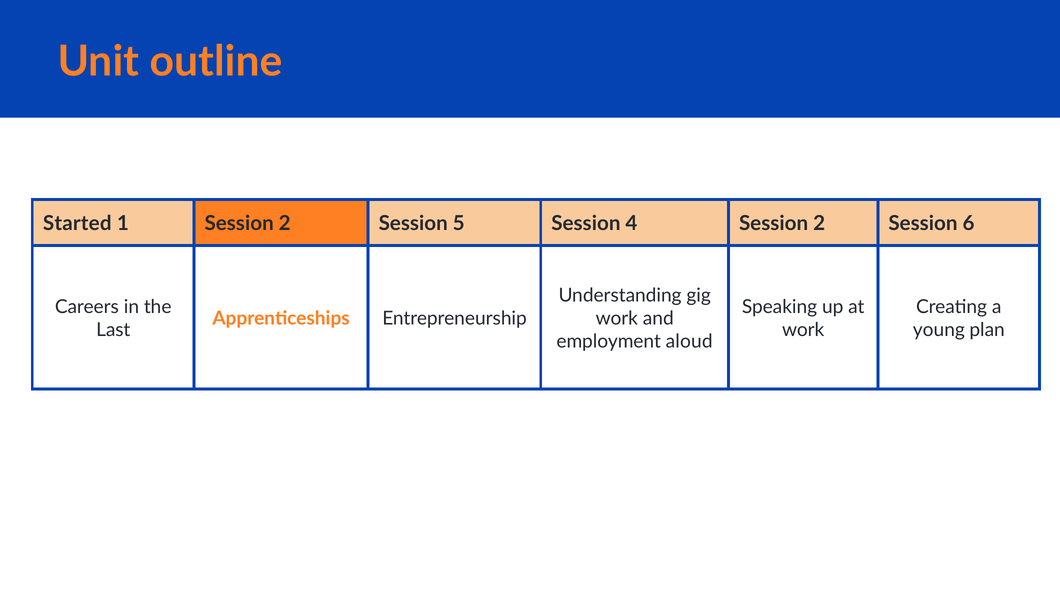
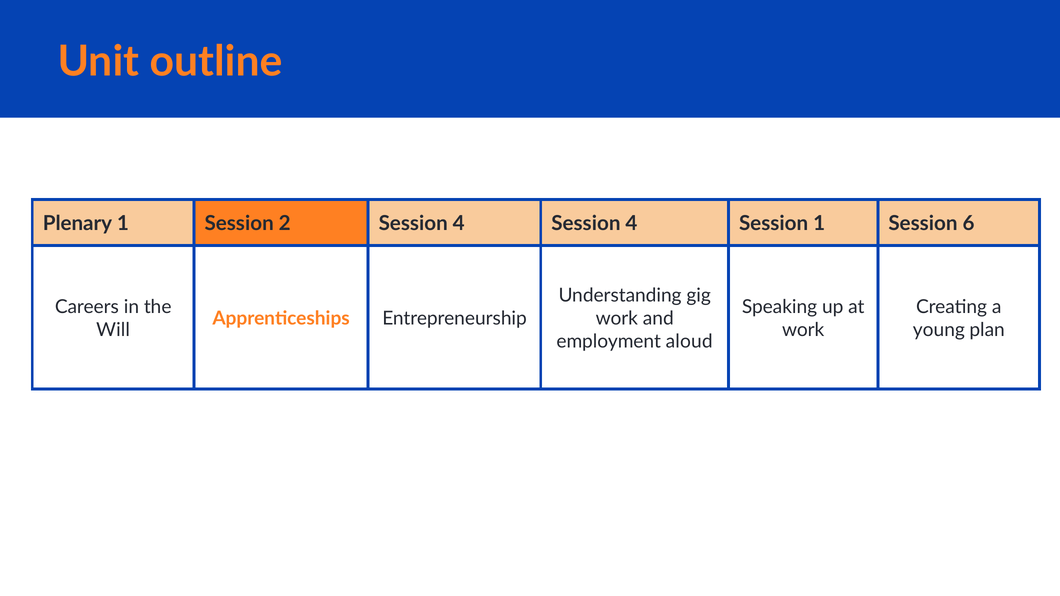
Started: Started -> Plenary (77, 224)
2 Session 5: 5 -> 4 (459, 224)
4 Session 2: 2 -> 1 (819, 224)
Last: Last -> Will (113, 330)
